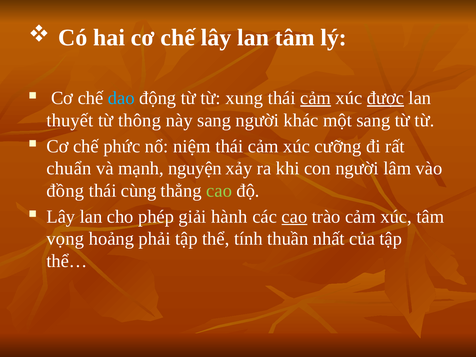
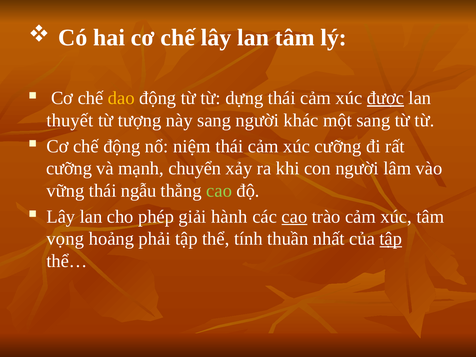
dao colour: light blue -> yellow (121, 98)
xung: xung -> dựng (244, 98)
cảm underline: present -> none (316, 98)
thông: thông -> tượng (140, 120)
chế phức: phức -> động (122, 146)
chuẩn: chuẩn -> cưỡng (69, 168)
nguyện: nguyện -> chuyển (195, 168)
đồng: đồng -> vững (65, 191)
cùng: cùng -> ngẫu (139, 191)
tập underline: none -> present (391, 239)
